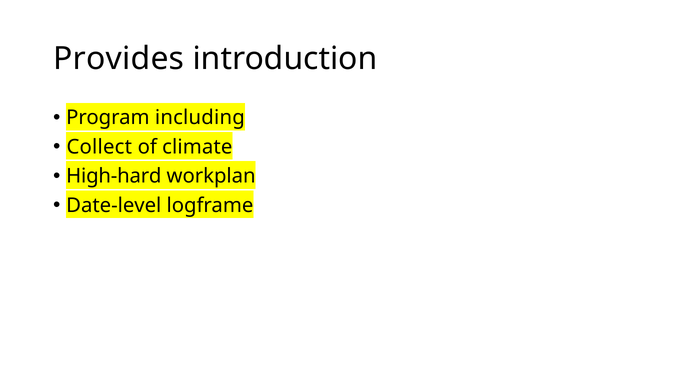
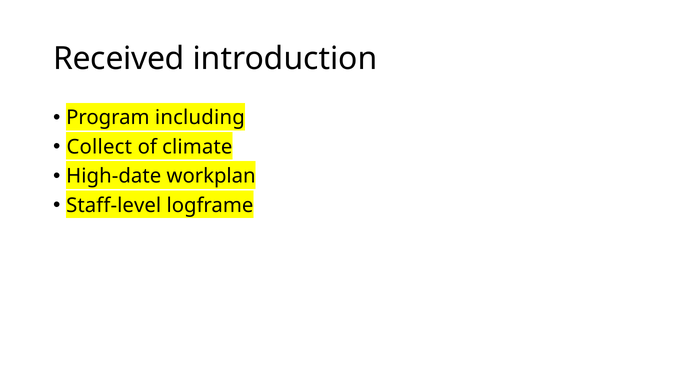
Provides: Provides -> Received (119, 59)
High-hard: High-hard -> High-date (114, 176)
Date-level: Date-level -> Staff-level (114, 205)
